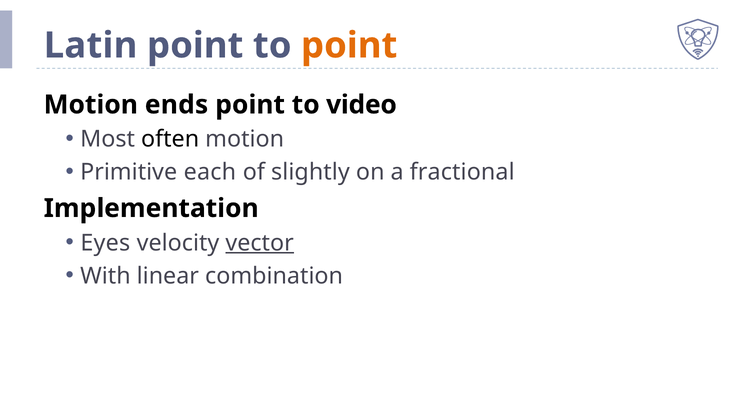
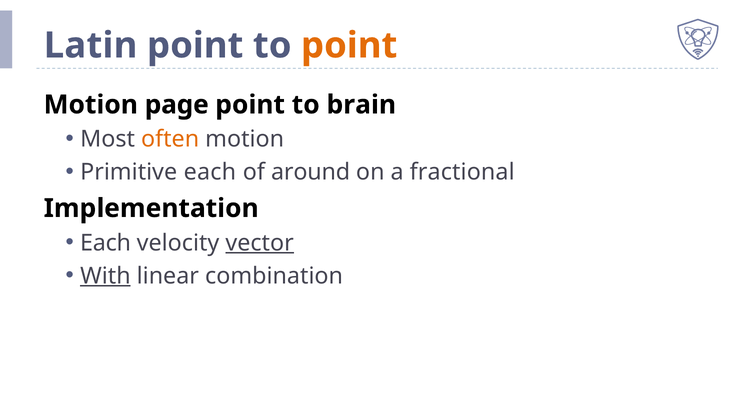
ends: ends -> page (177, 105)
video: video -> brain (361, 105)
often colour: black -> orange (170, 140)
slightly: slightly -> around (311, 173)
Eyes: Eyes -> Each (106, 243)
With underline: none -> present (105, 276)
